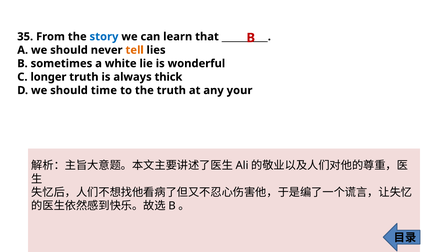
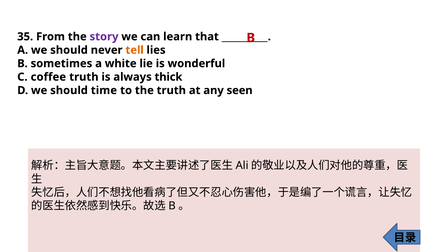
story colour: blue -> purple (104, 37)
longer: longer -> coffee (48, 77)
your: your -> seen (240, 90)
